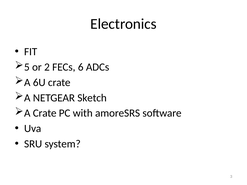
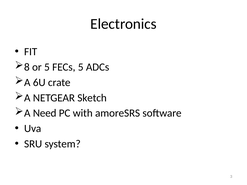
5: 5 -> 8 (27, 67)
or 2: 2 -> 5 (47, 67)
FECs 6: 6 -> 5 (81, 67)
A Crate: Crate -> Need (45, 113)
